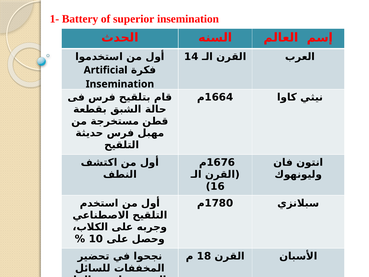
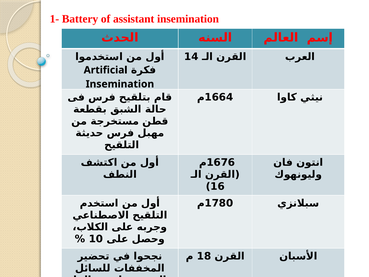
superior: superior -> assistant (134, 19)
